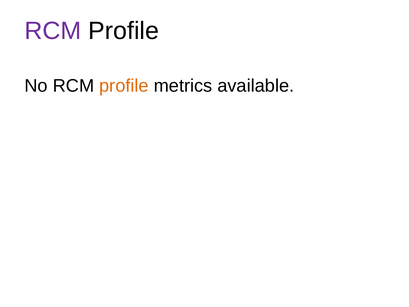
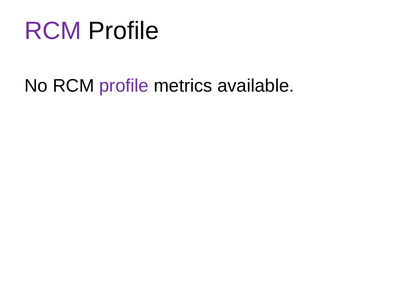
profile colour: orange -> purple (124, 86)
